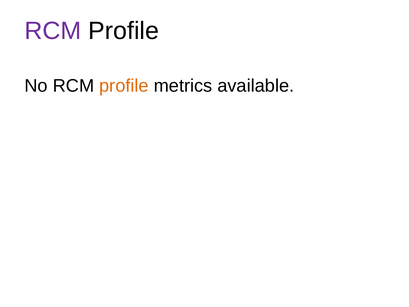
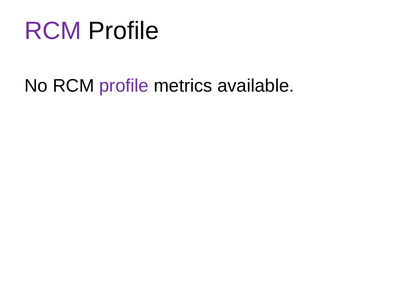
profile colour: orange -> purple (124, 86)
